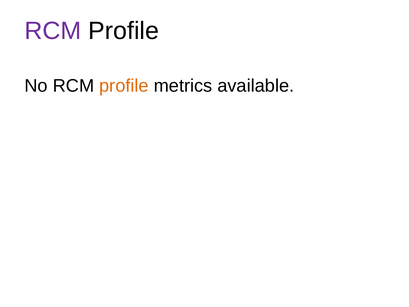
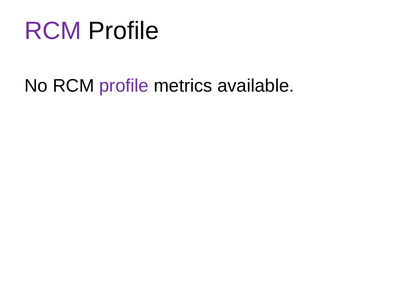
profile colour: orange -> purple (124, 86)
